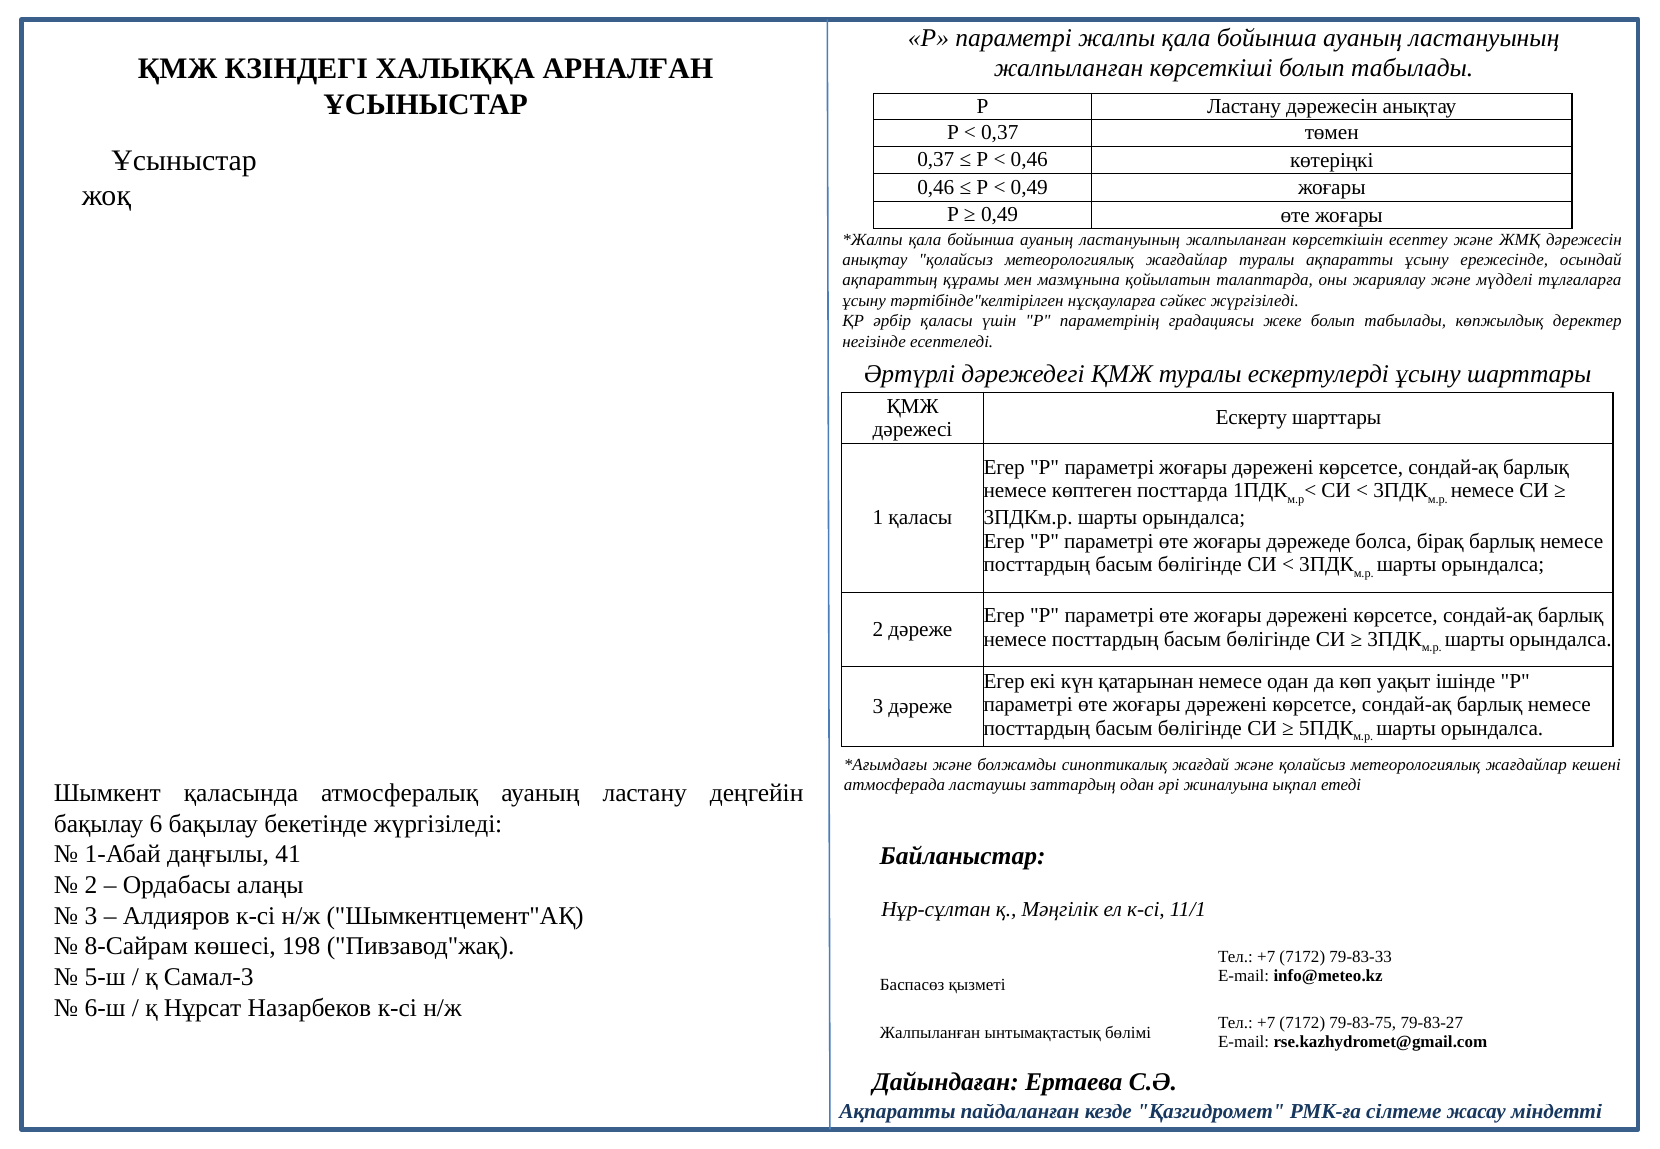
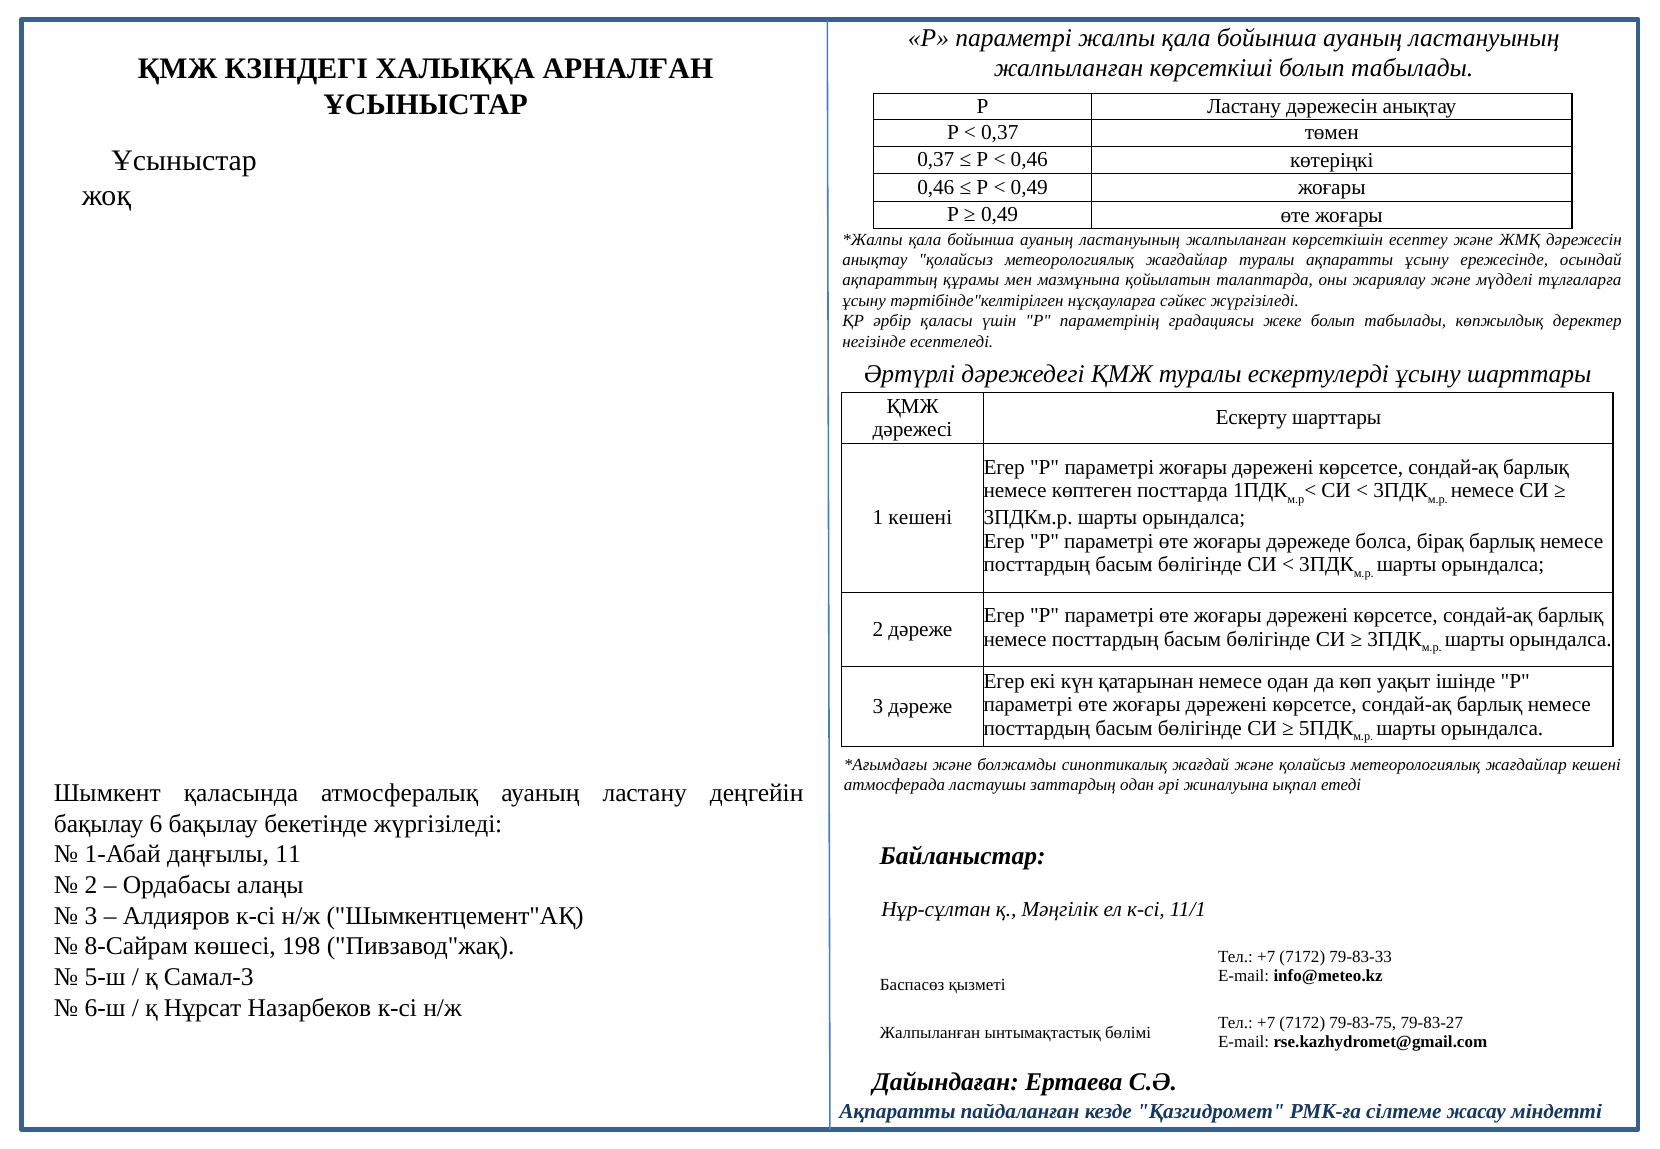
1 қаласы: қаласы -> кешені (920, 518)
41: 41 -> 11 (288, 855)
